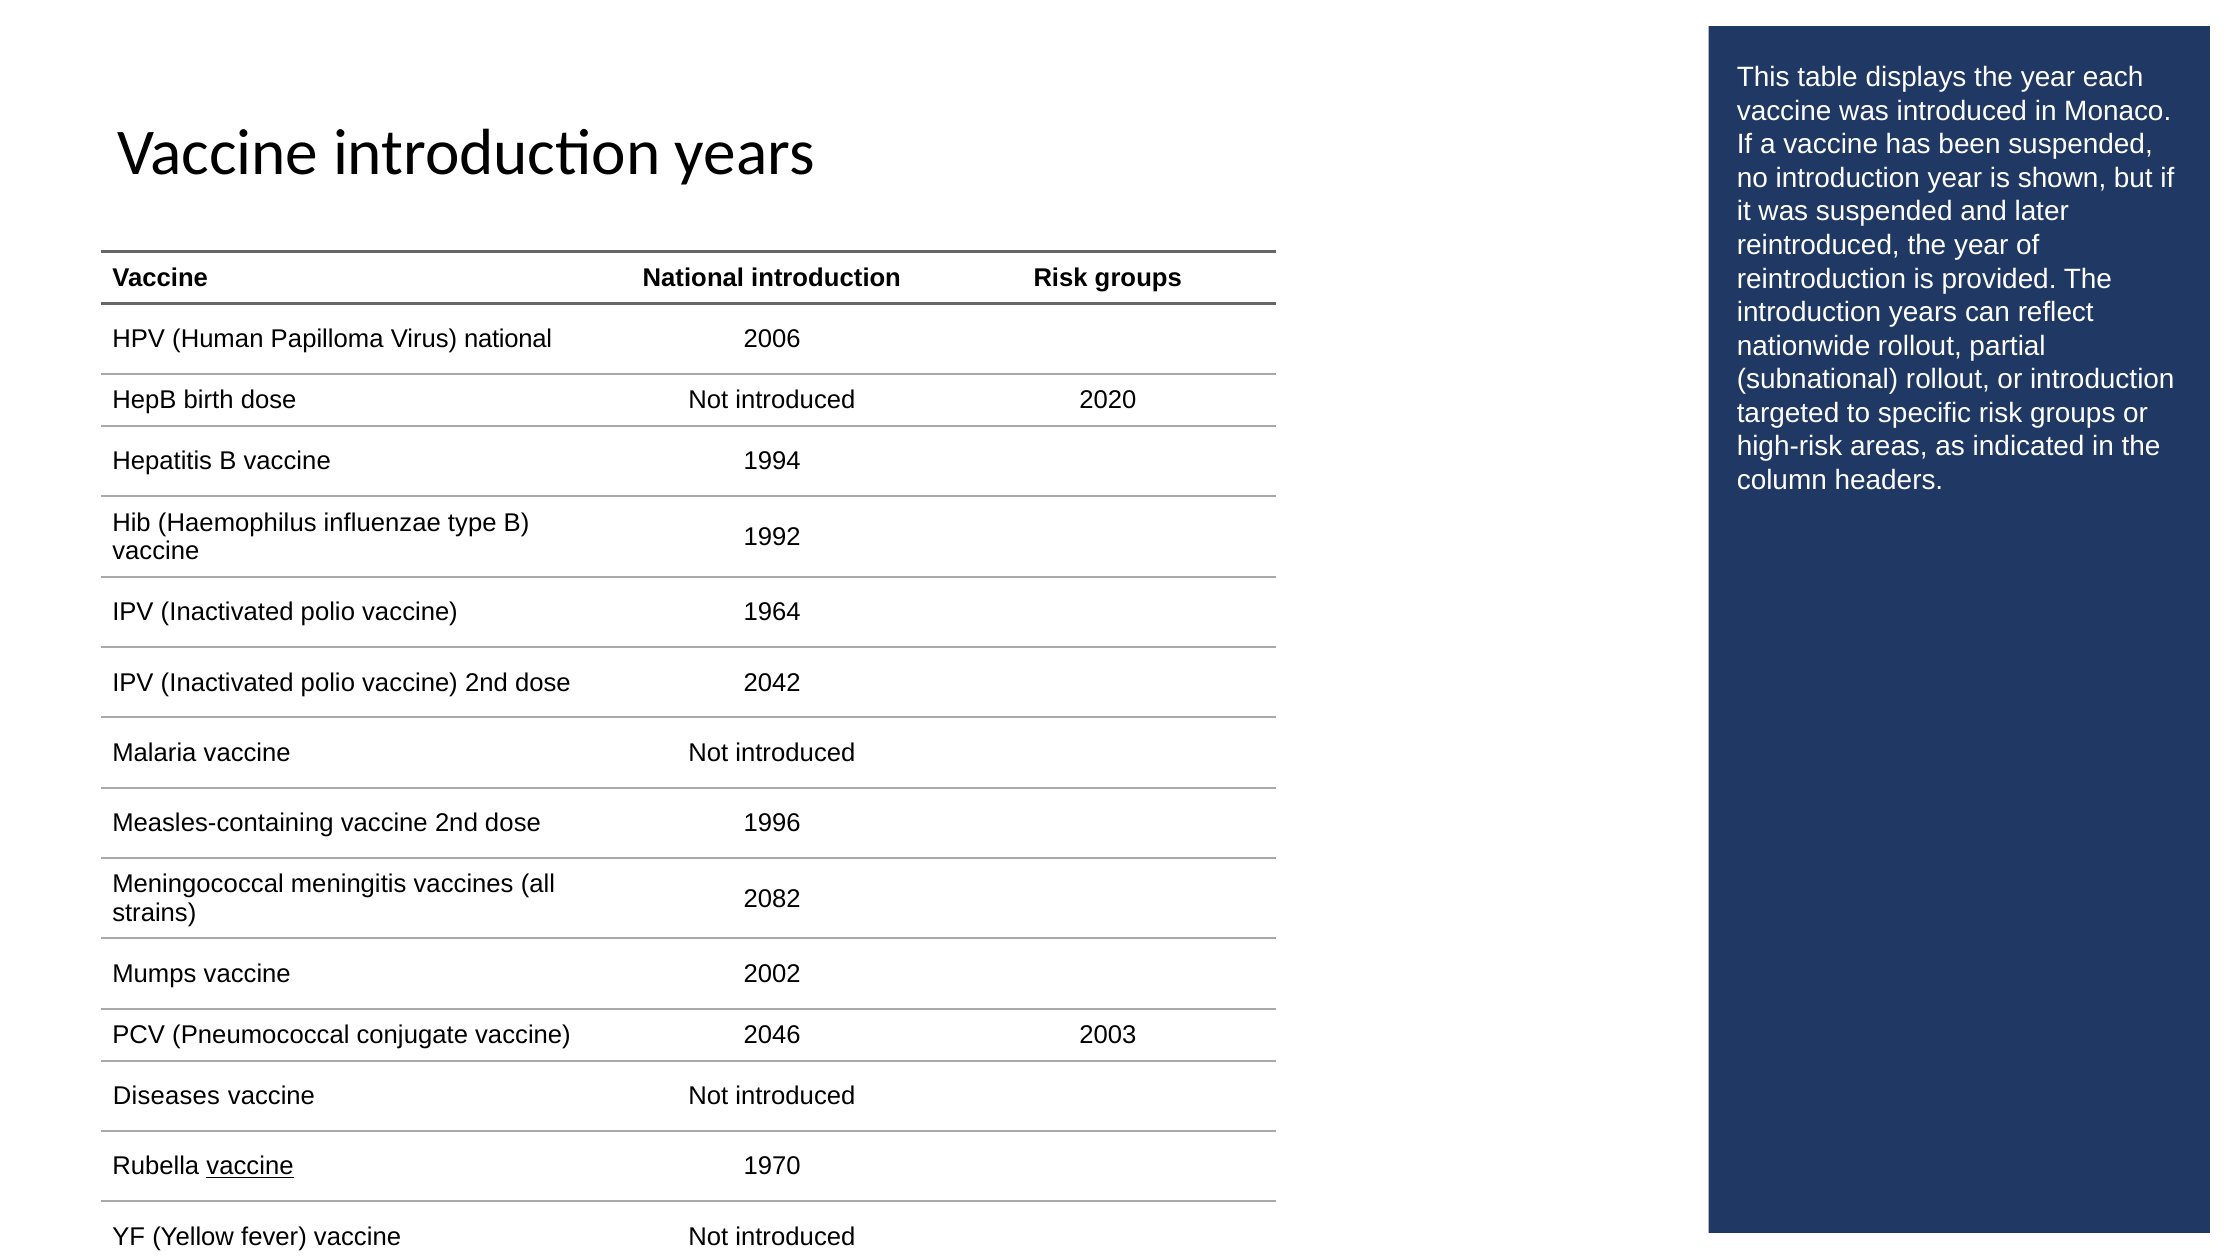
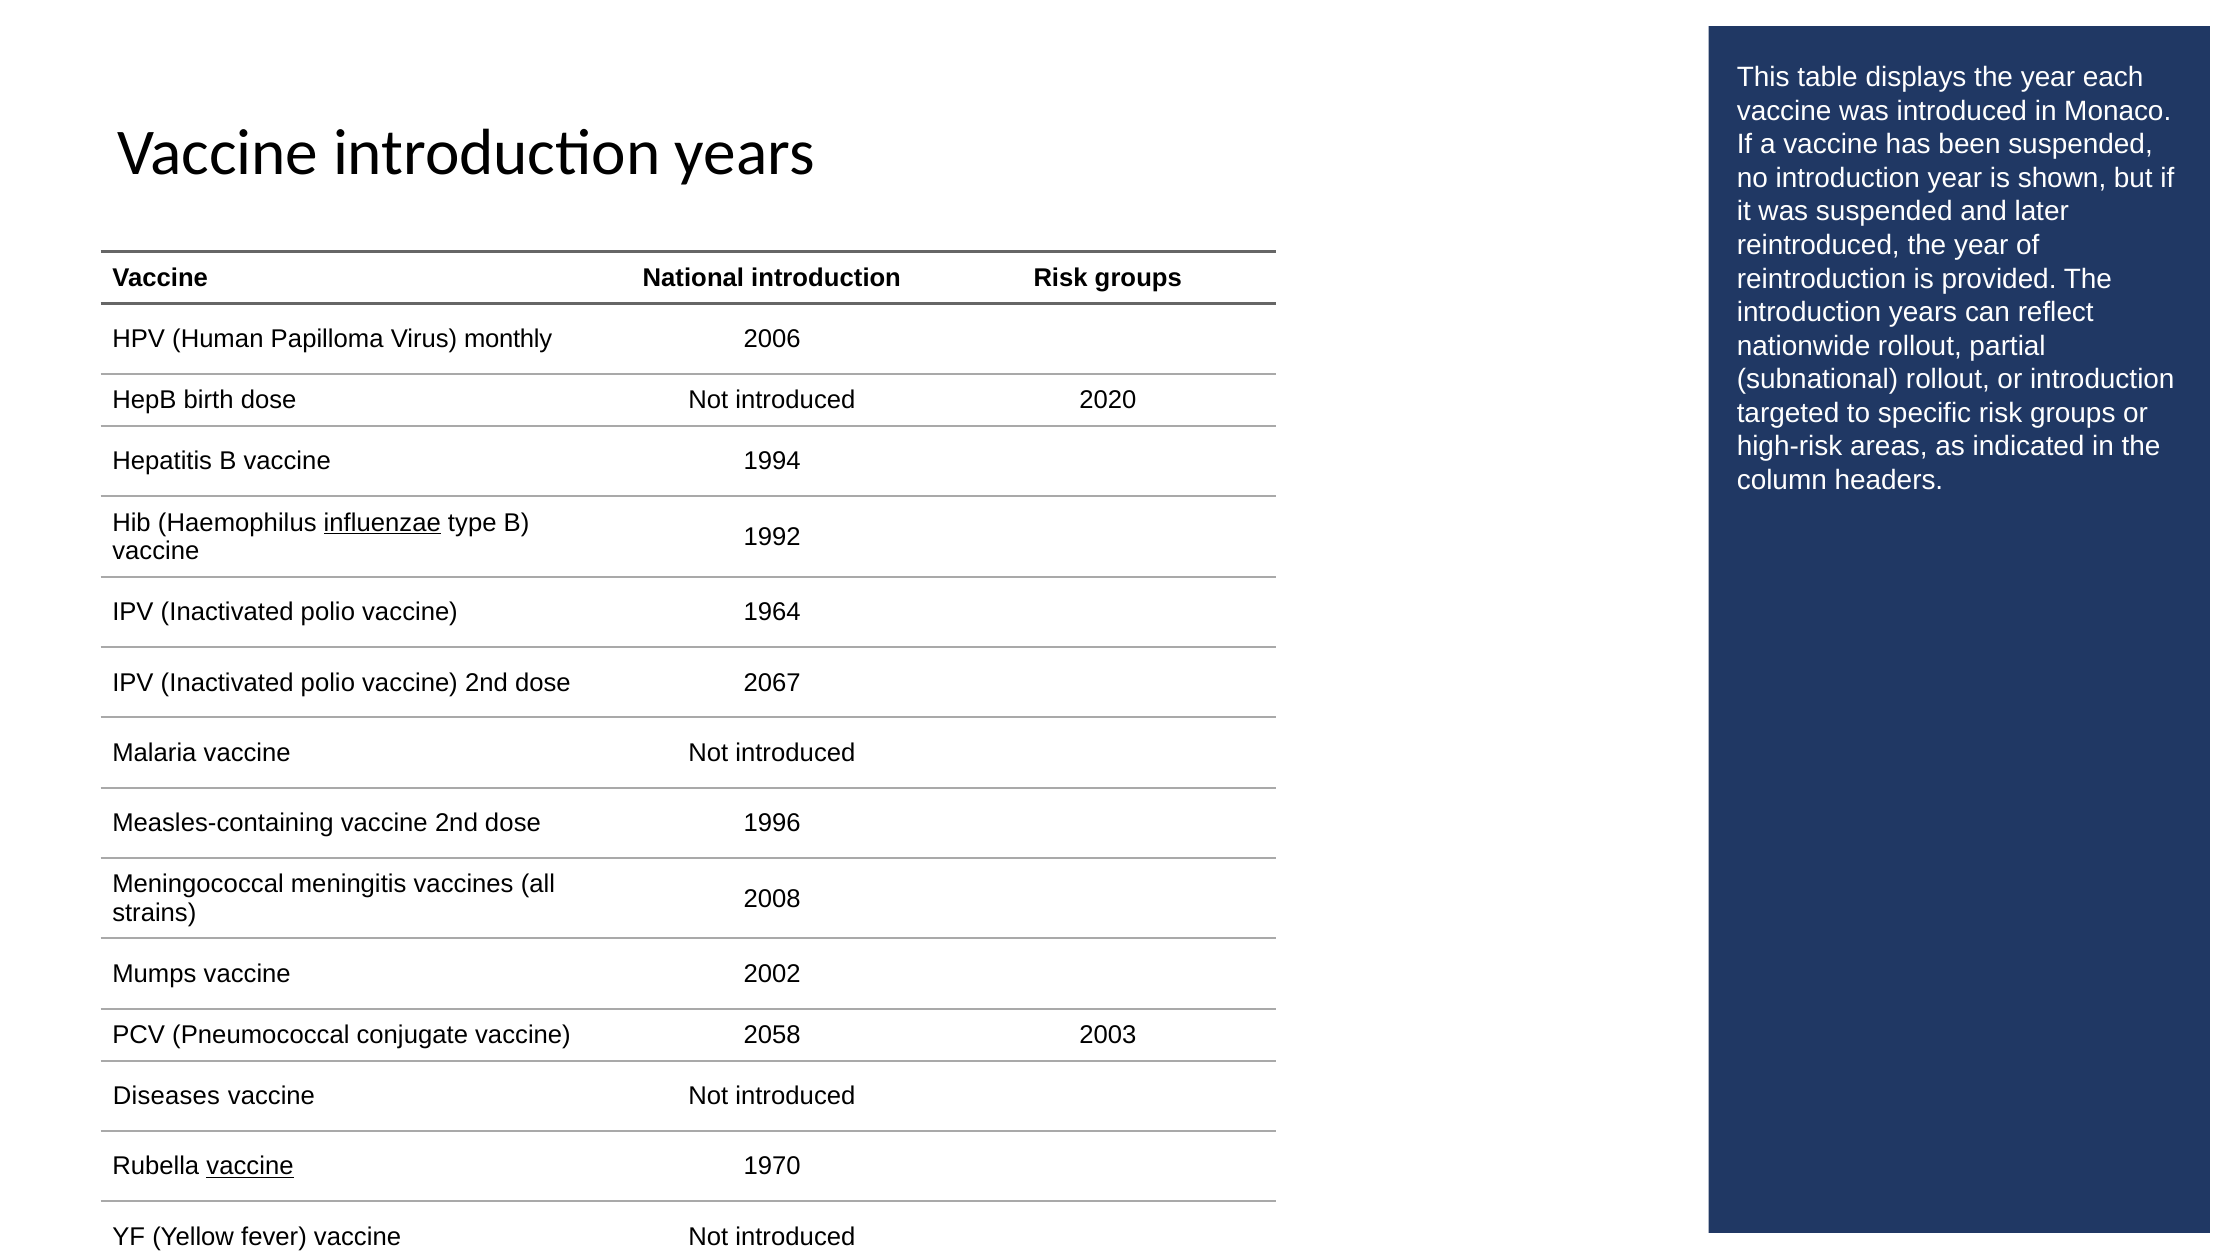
Virus national: national -> monthly (508, 339)
influenzae underline: none -> present (382, 523)
2042: 2042 -> 2067 (772, 682)
2082: 2082 -> 2008 (772, 898)
2046: 2046 -> 2058 (772, 1035)
